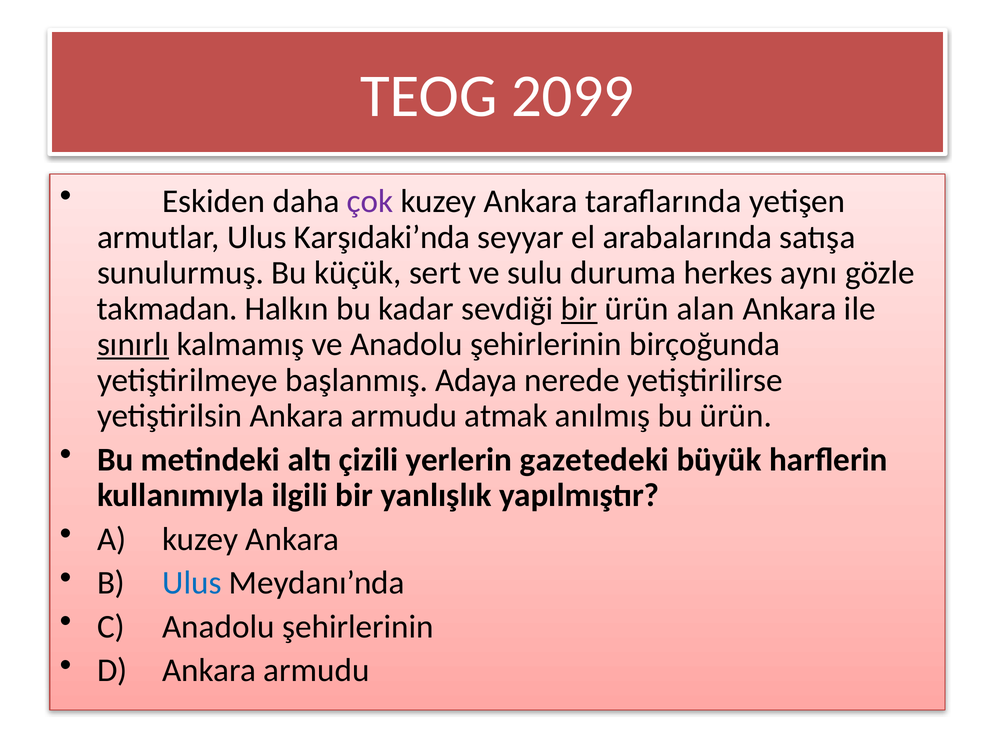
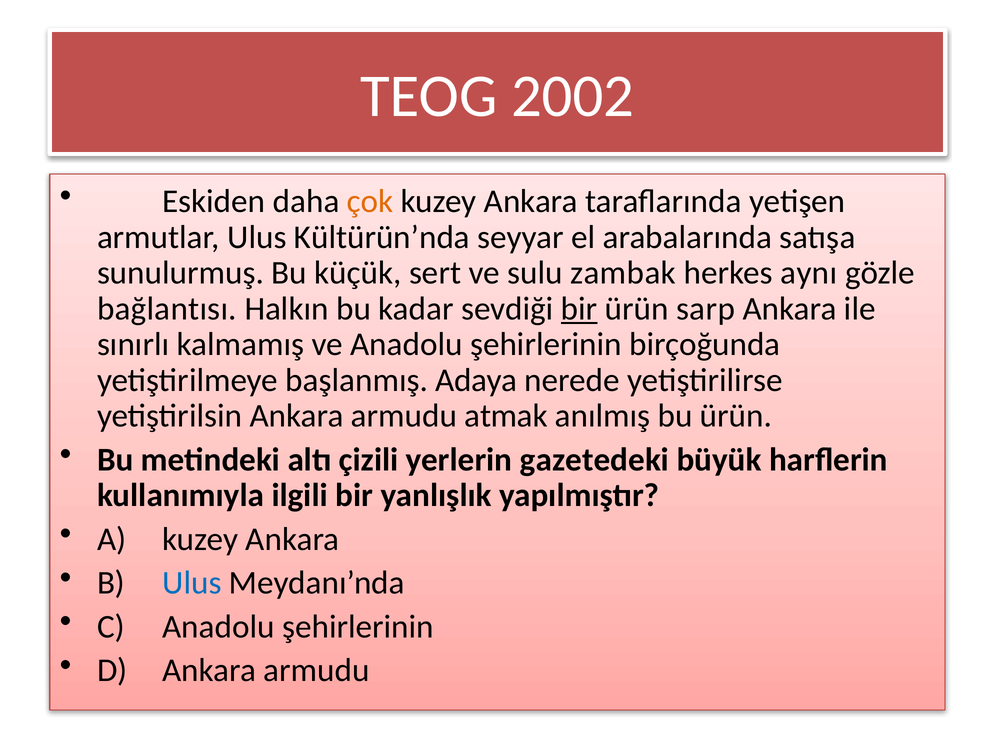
2099: 2099 -> 2002 (573, 96)
çok colour: purple -> orange (370, 201)
Karşıdaki’nda: Karşıdaki’nda -> Kültürün’nda (382, 237)
duruma: duruma -> zambak (623, 273)
takmadan: takmadan -> bağlantısı (167, 309)
alan: alan -> sarp (706, 309)
sınırlı underline: present -> none (133, 345)
